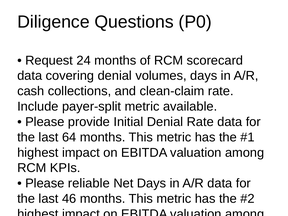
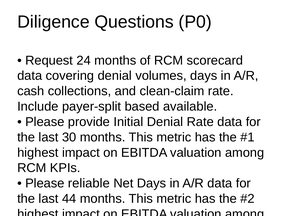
payer-split metric: metric -> based (142, 106)
64: 64 -> 30 (69, 137)
46: 46 -> 44 (69, 199)
